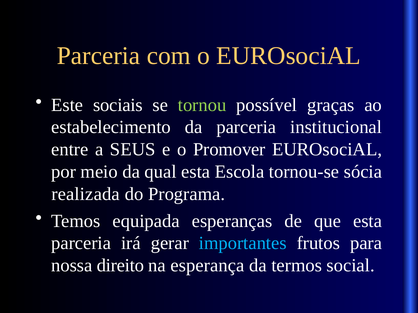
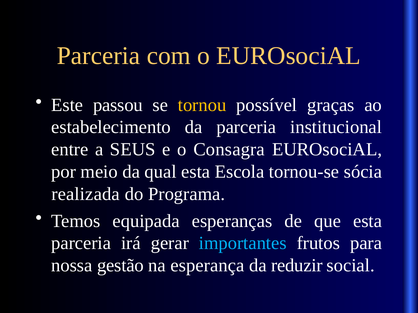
sociais: sociais -> passou (118, 105)
tornou colour: light green -> yellow (202, 105)
Promover: Promover -> Consagra (229, 150)
direito: direito -> gestão (120, 266)
termos: termos -> reduzir (297, 266)
